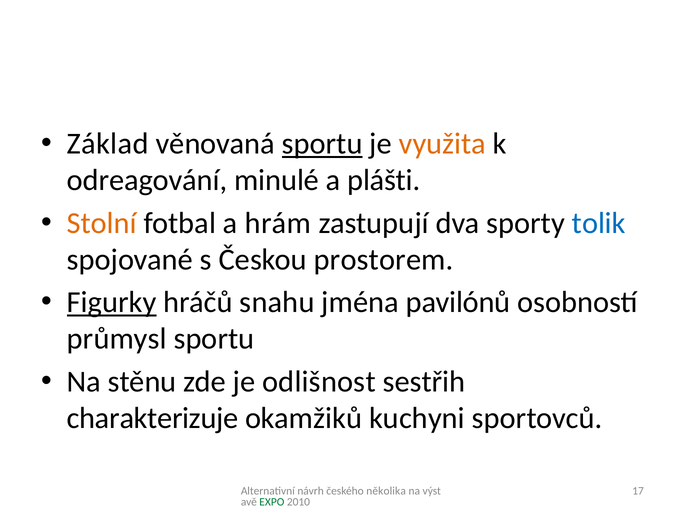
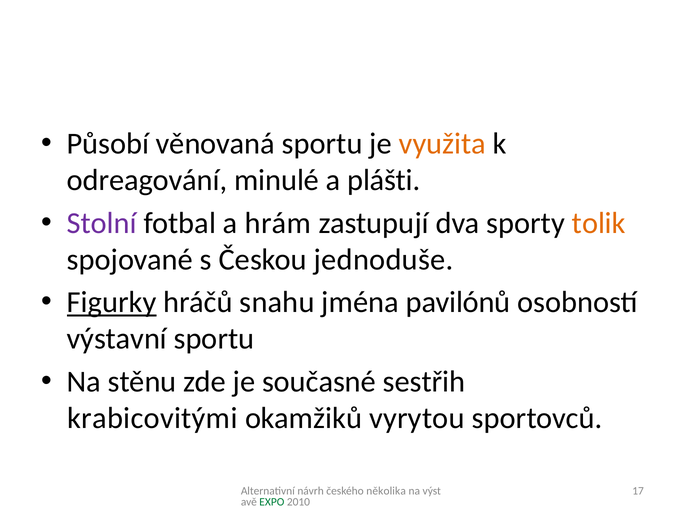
Základ: Základ -> Působí (108, 144)
sportu underline: present -> none (322, 144)
Stolní colour: orange -> purple (102, 223)
tolik colour: blue -> orange (599, 223)
prostorem: prostorem -> jednoduše (384, 260)
průmysl: průmysl -> výstavní (117, 339)
odlišnost: odlišnost -> současné (319, 381)
charakterizuje: charakterizuje -> krabicovitými (152, 418)
kuchyni: kuchyni -> vyrytou (417, 418)
